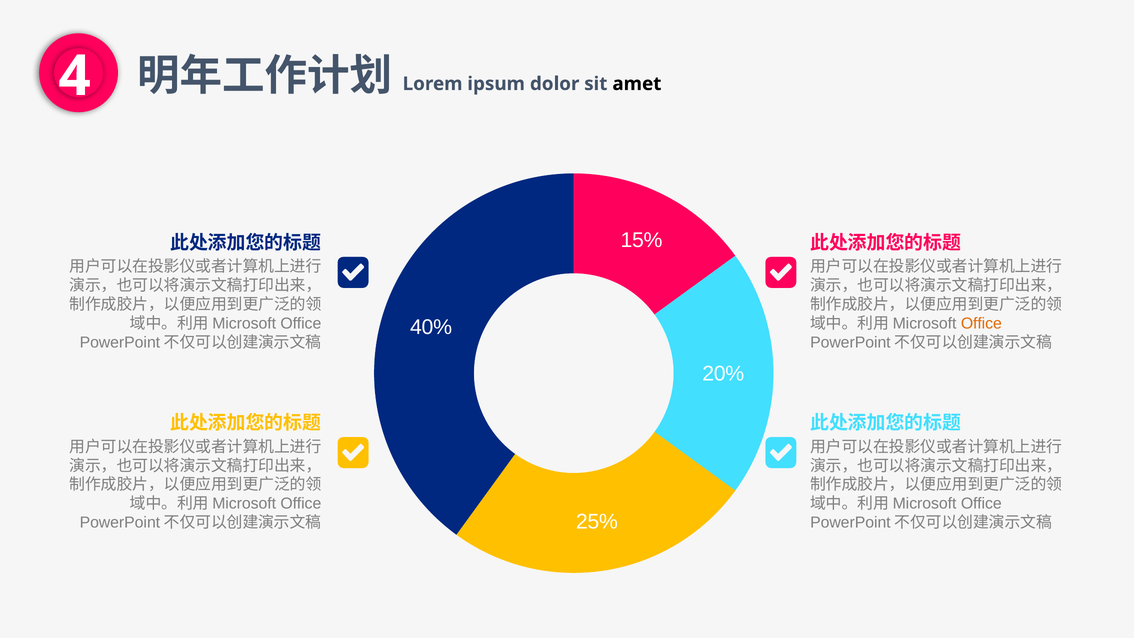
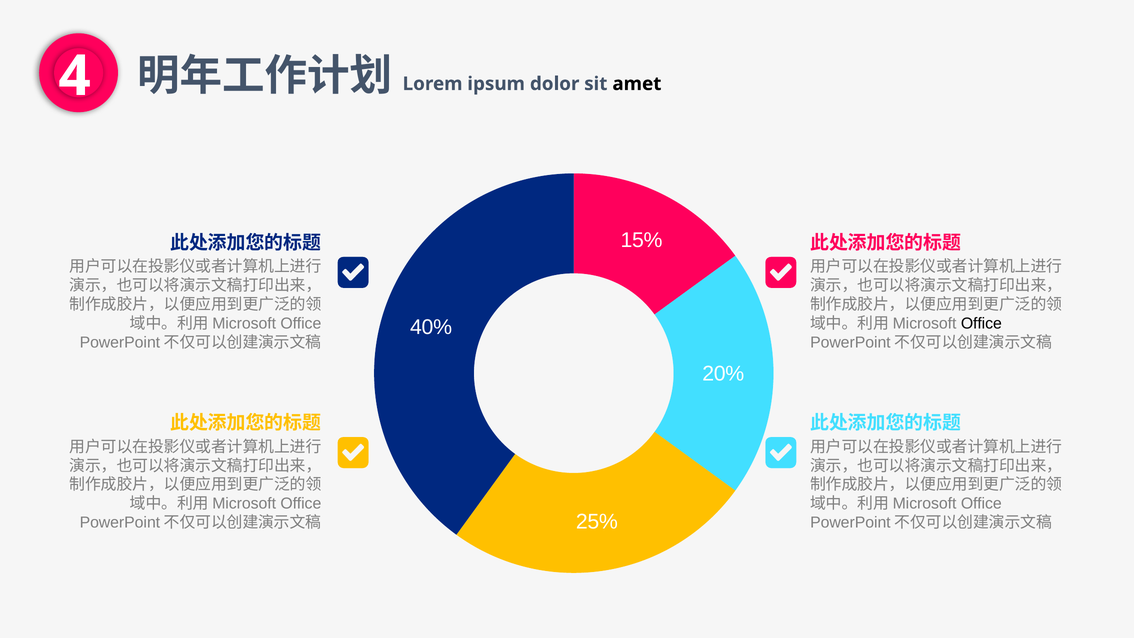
Office colour: orange -> black (981, 323)
